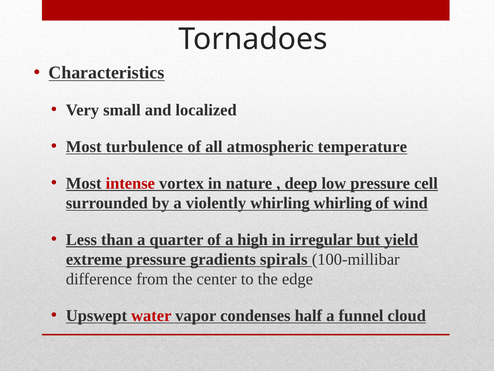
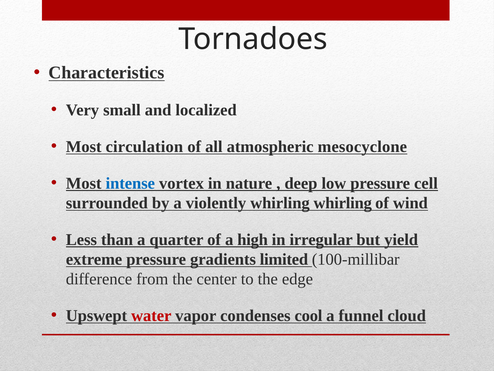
turbulence: turbulence -> circulation (144, 146)
temperature: temperature -> mesocyclone (362, 146)
intense colour: red -> blue (130, 183)
spirals: spirals -> limited (284, 259)
half: half -> cool (308, 315)
